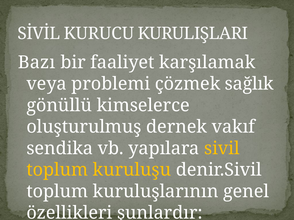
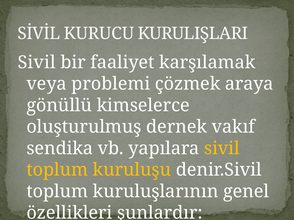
Bazı: Bazı -> Sivil (37, 62)
sağlık: sağlık -> araya (249, 84)
